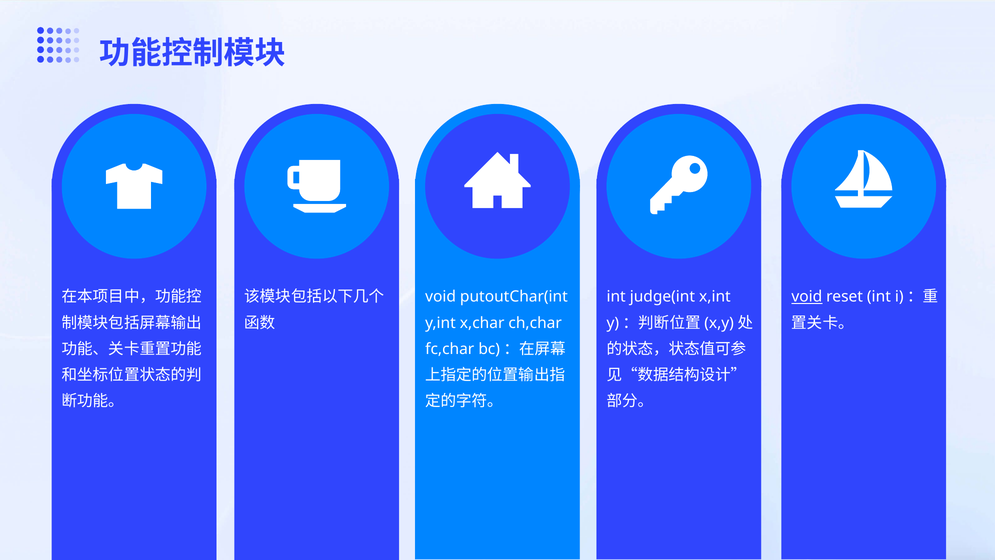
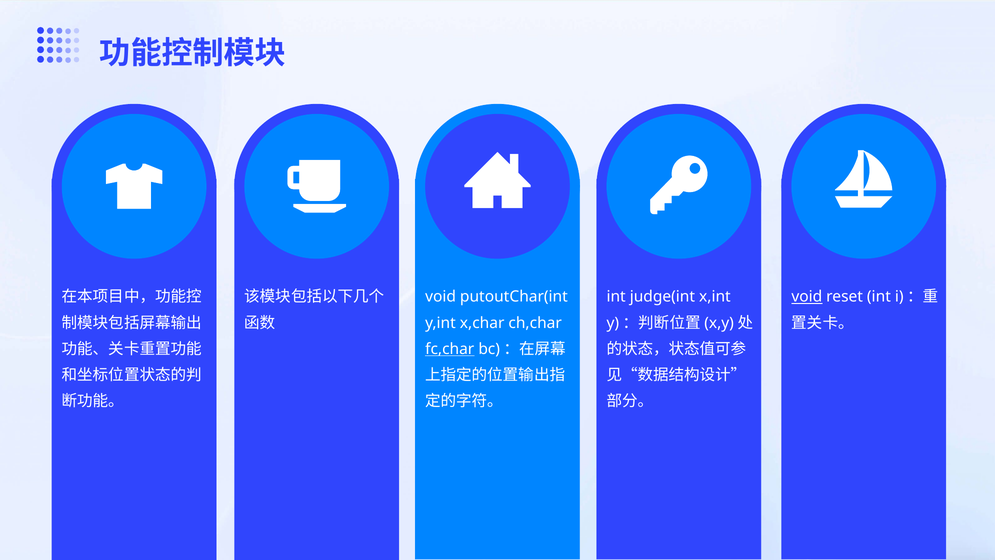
fc,char underline: none -> present (450, 349)
